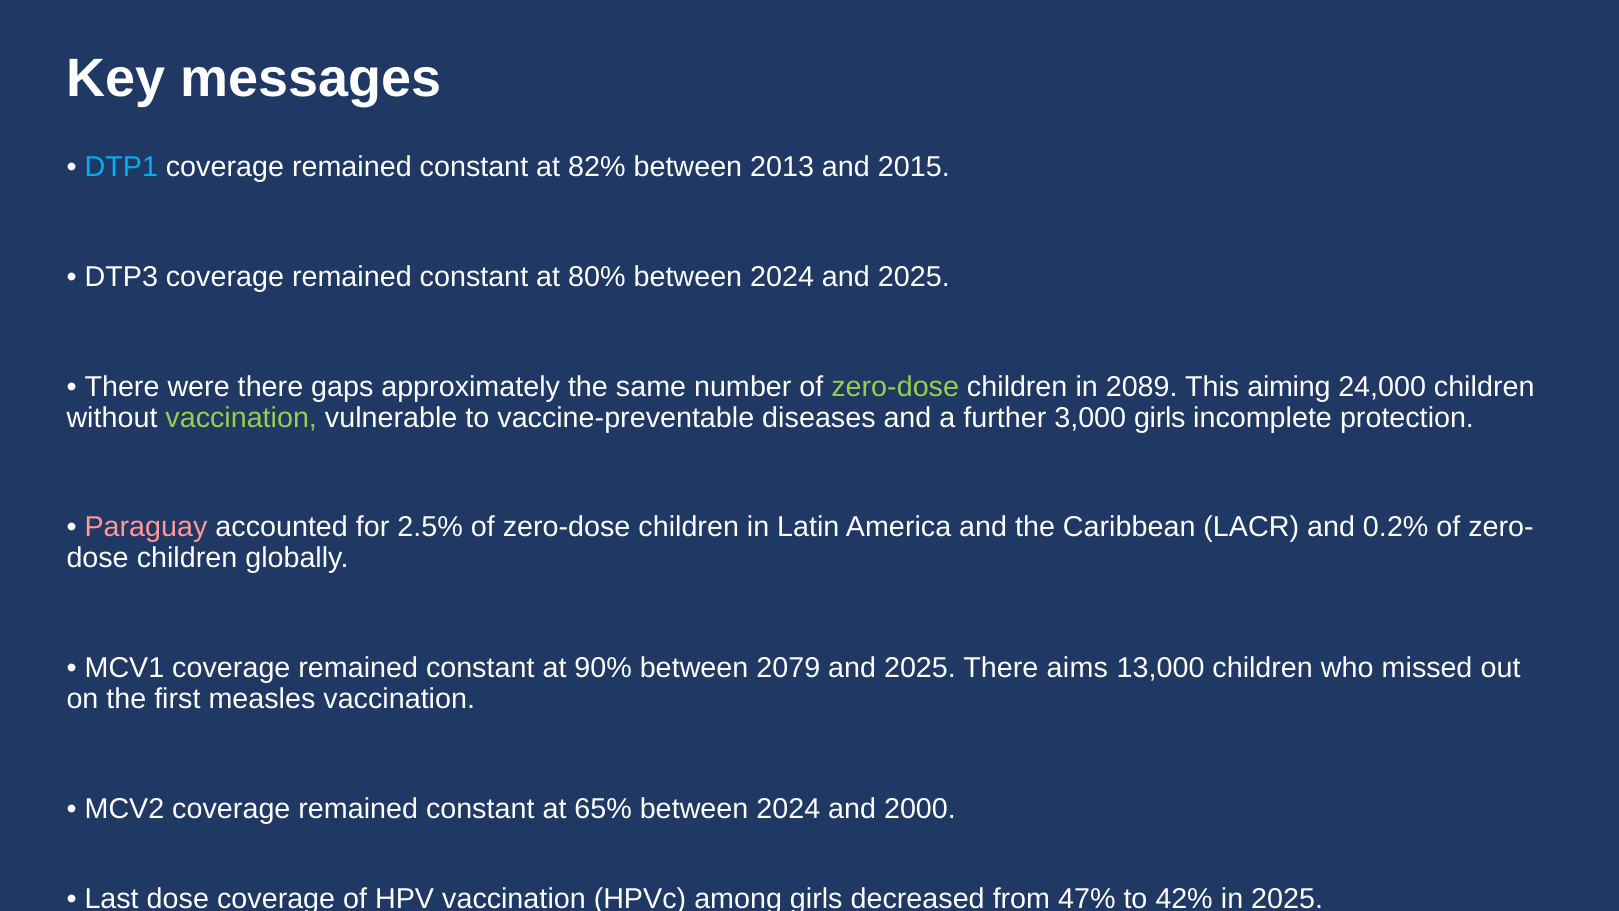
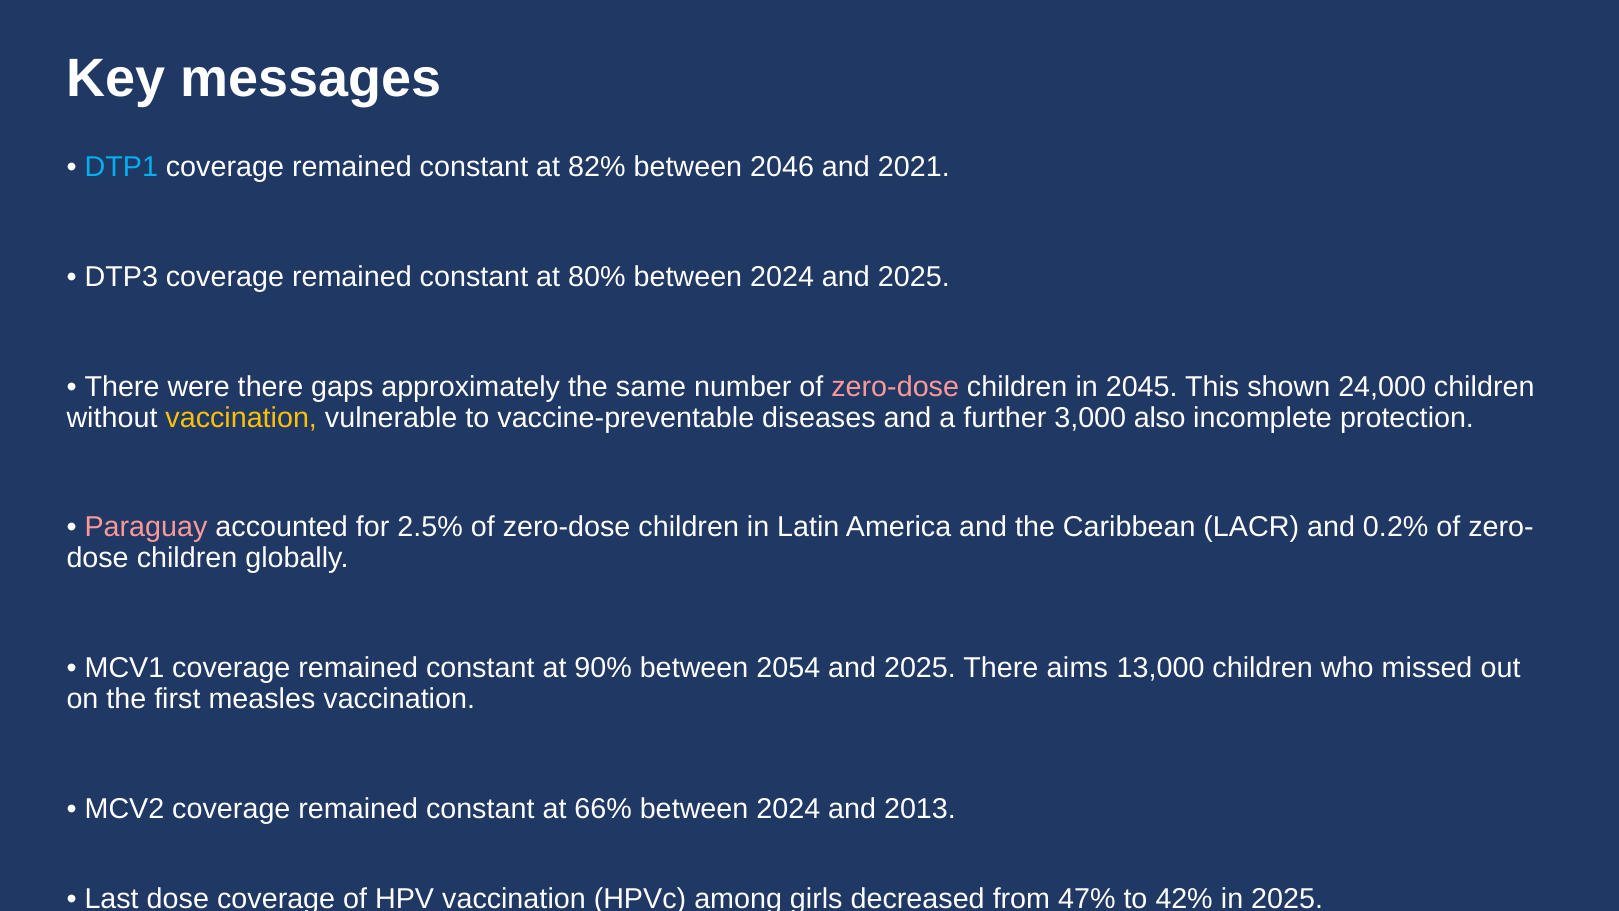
2013: 2013 -> 2046 (782, 167)
2015: 2015 -> 2021 (914, 167)
zero-dose colour: light green -> pink (895, 387)
2089: 2089 -> 2045 (1142, 387)
aiming: aiming -> shown (1289, 387)
vaccination colour: light green -> yellow (241, 417)
3,000 girls: girls -> also (1160, 417)
2079: 2079 -> 2054 (788, 668)
65%: 65% -> 66% (603, 809)
2000: 2000 -> 2013 (920, 809)
